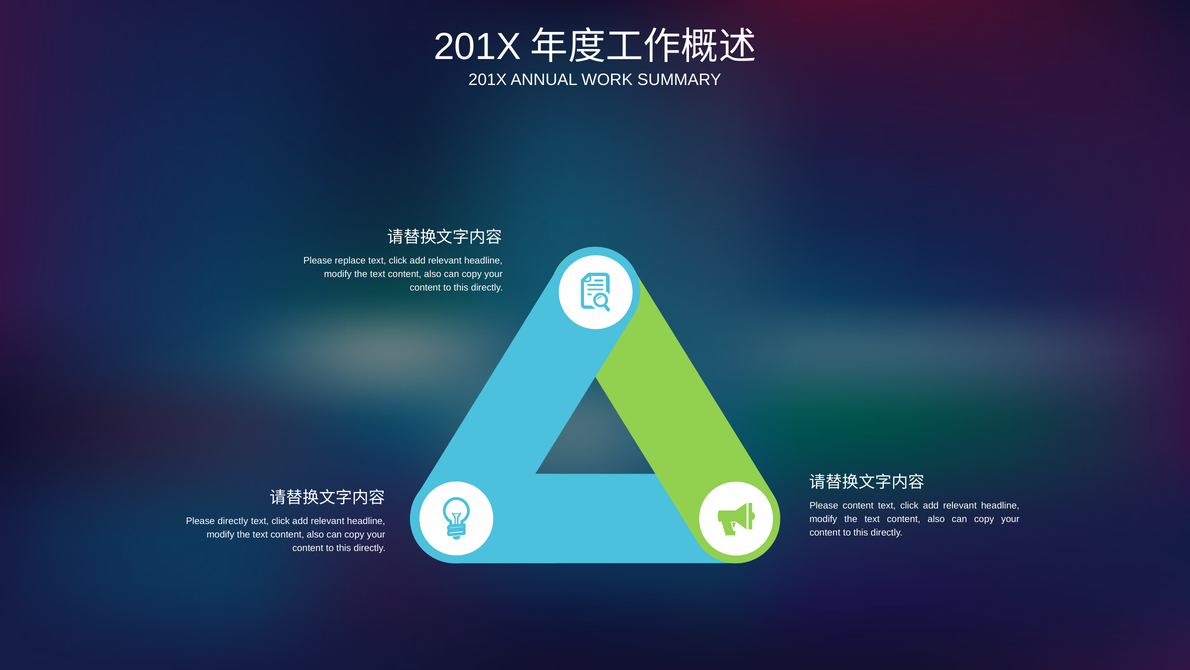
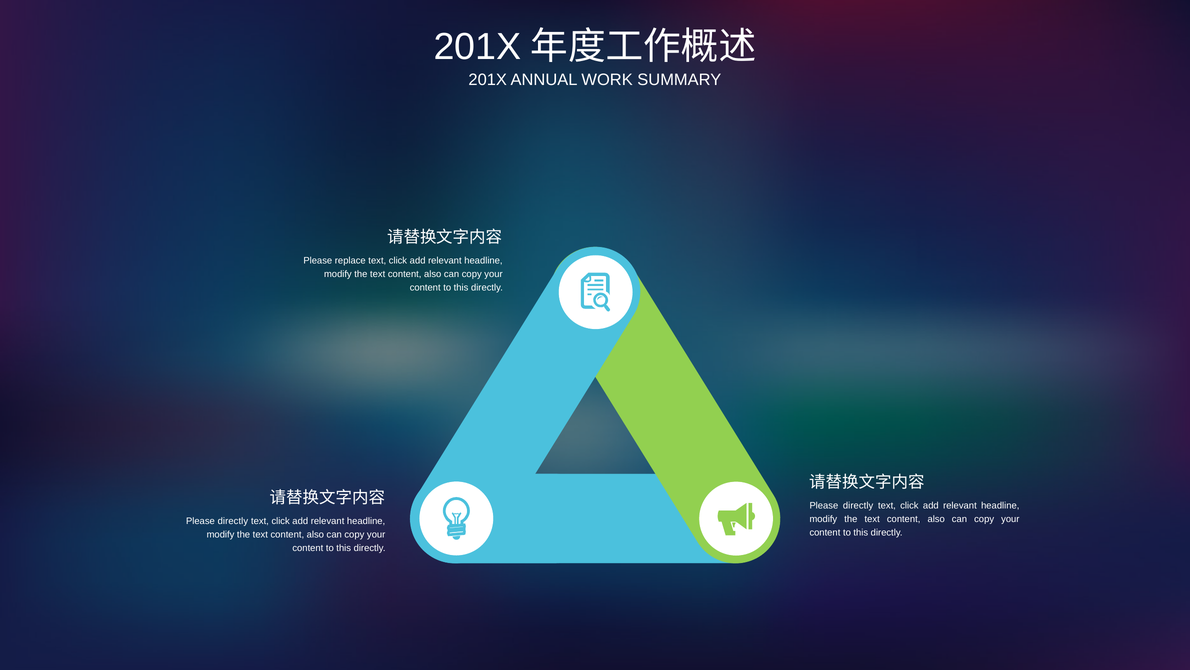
content: content -> directly (858, 505)
